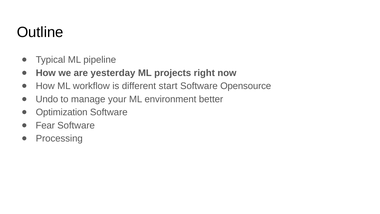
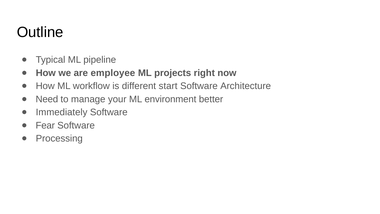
yesterday: yesterday -> employee (113, 73)
Opensource: Opensource -> Architecture (246, 86)
Undo: Undo -> Need (47, 99)
Optimization: Optimization -> Immediately (62, 112)
